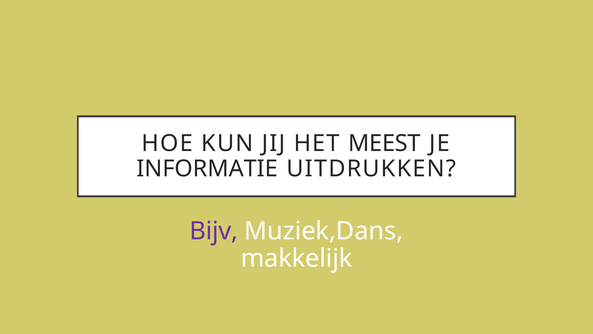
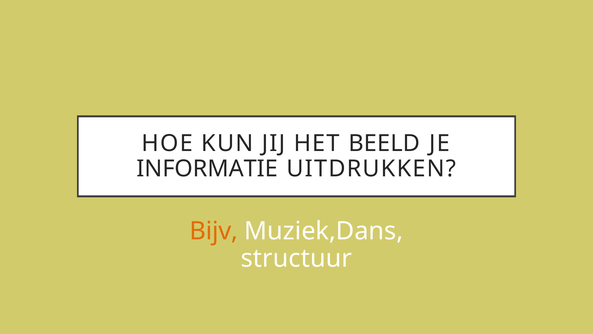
MEEST: MEEST -> BEELD (384, 143)
Bijv colour: purple -> orange (214, 231)
makkelijk: makkelijk -> structuur (296, 258)
